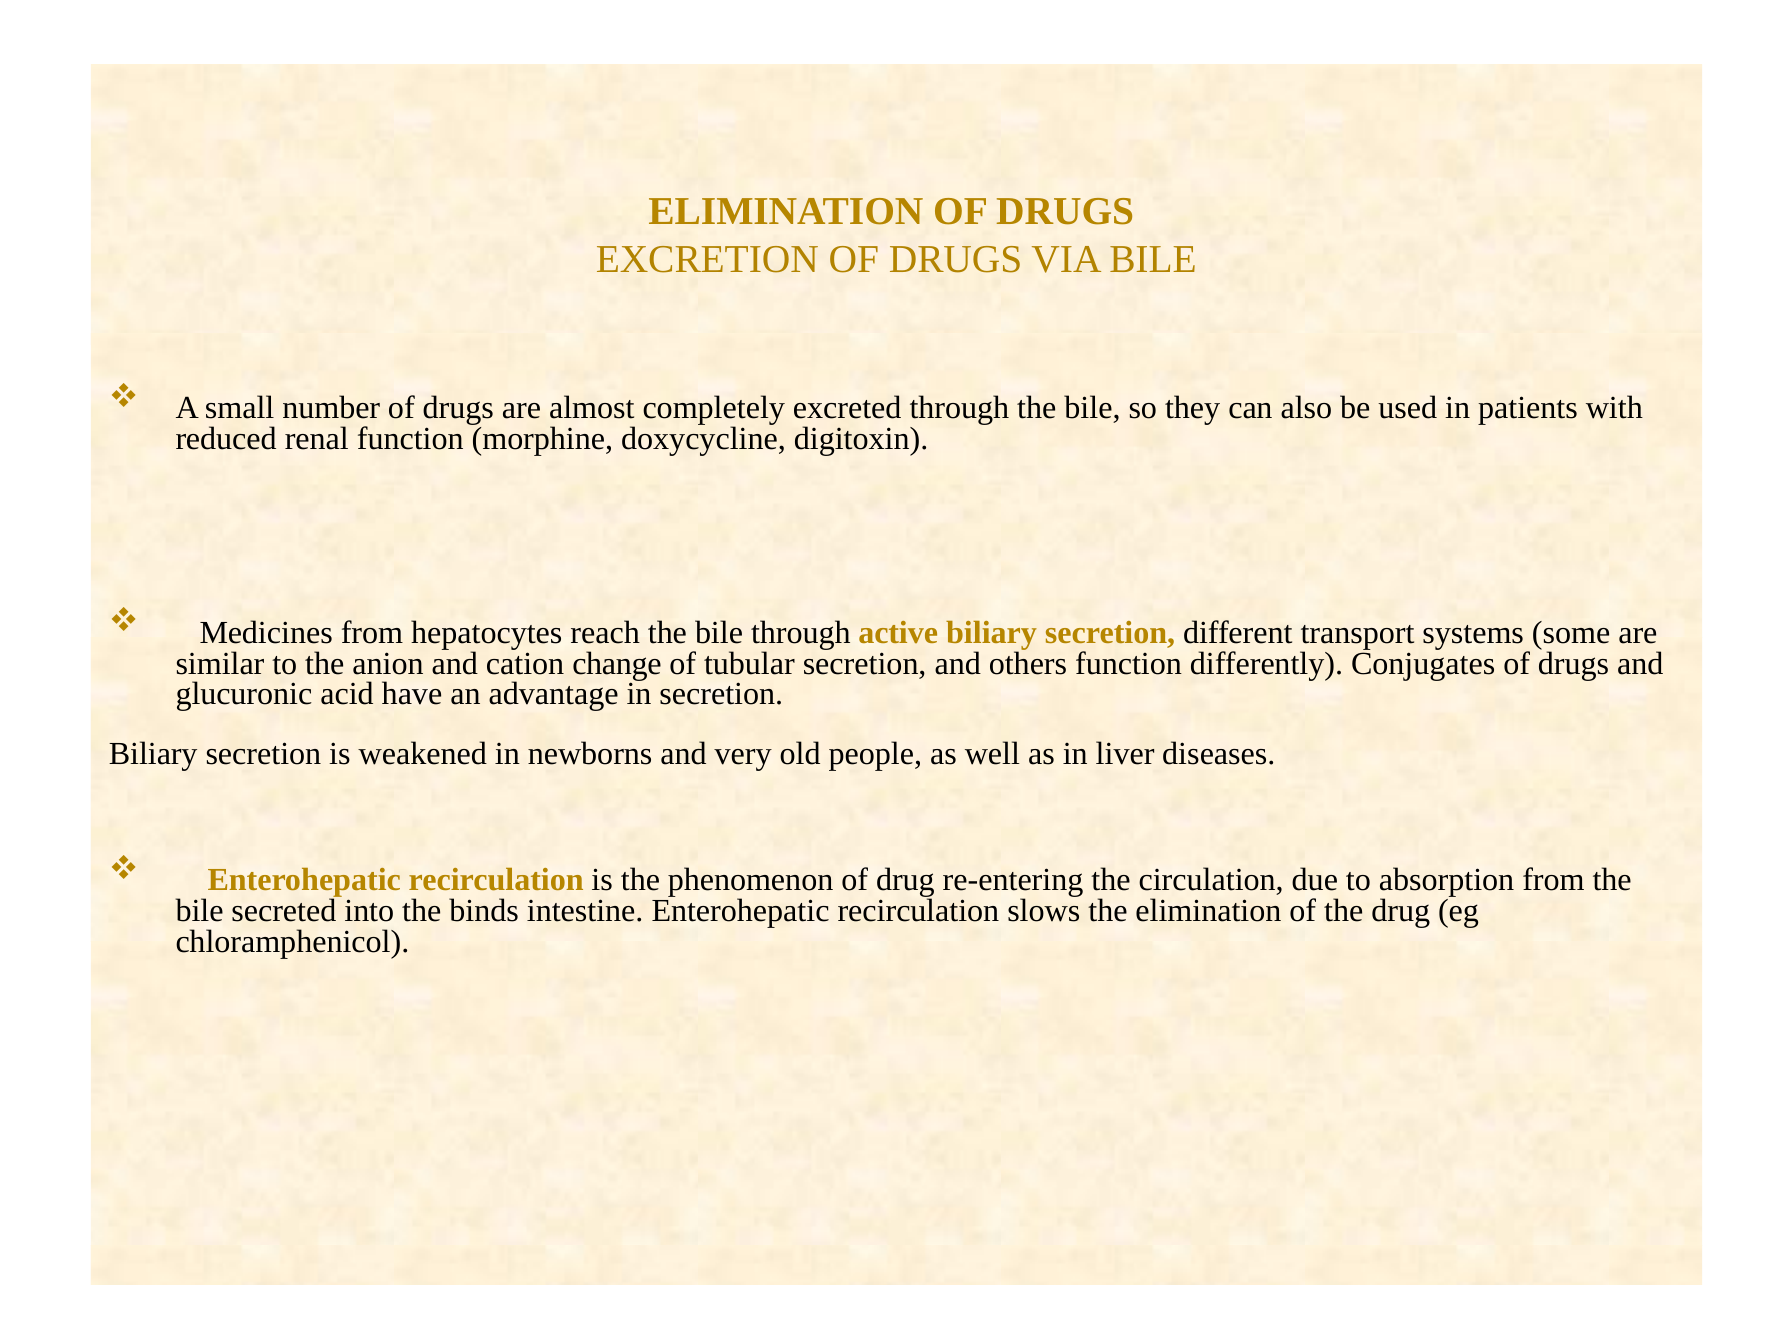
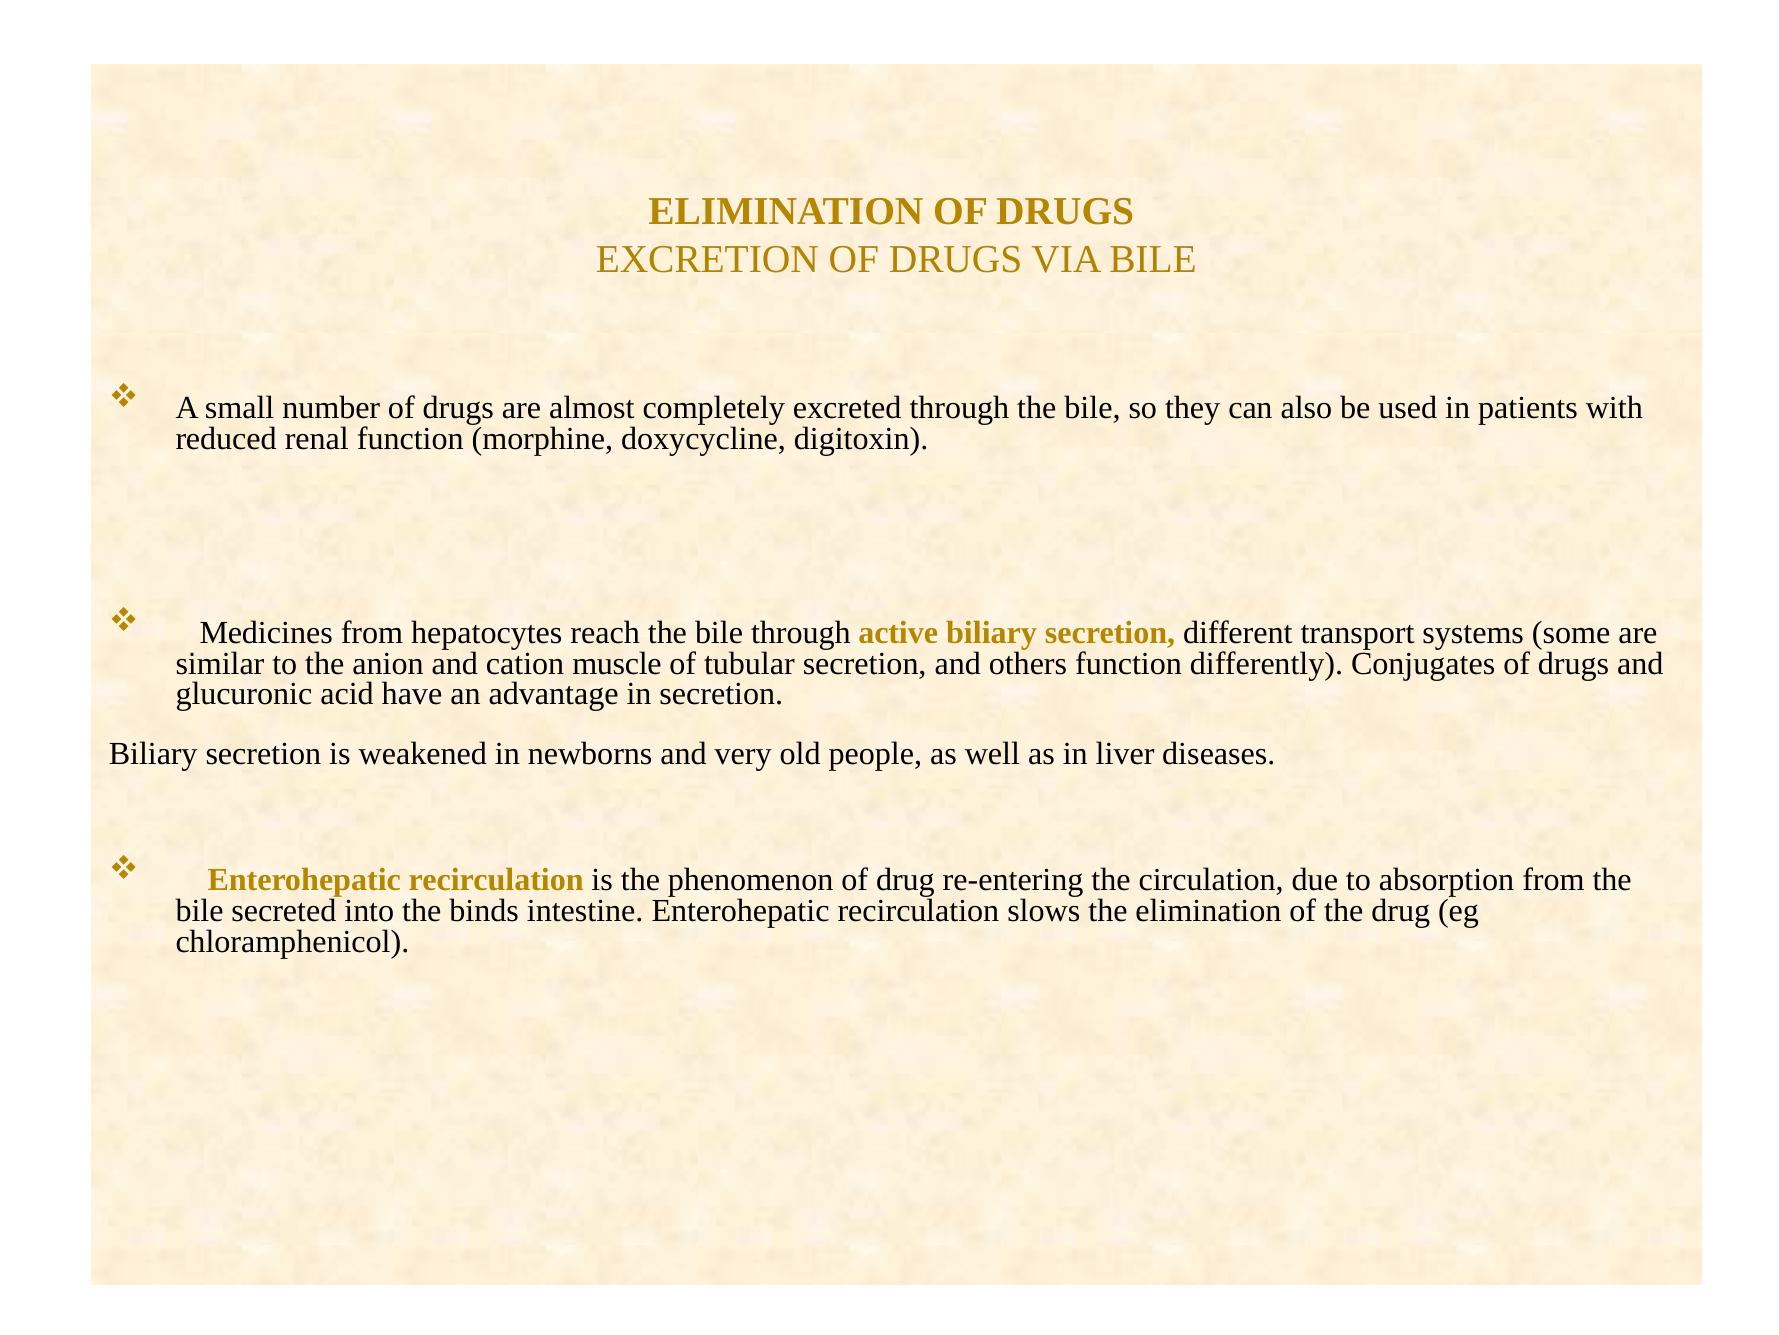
change: change -> muscle (617, 663)
